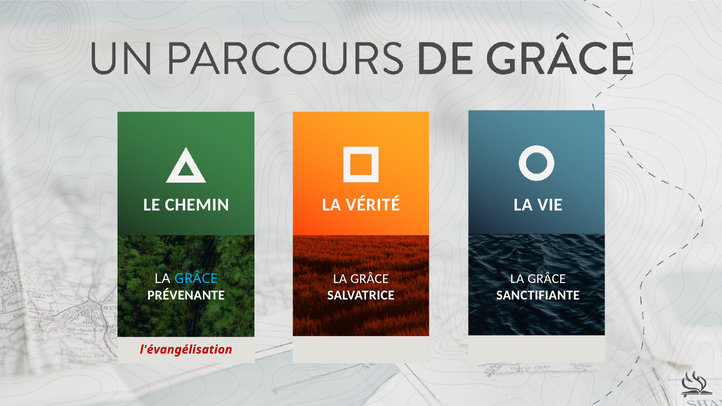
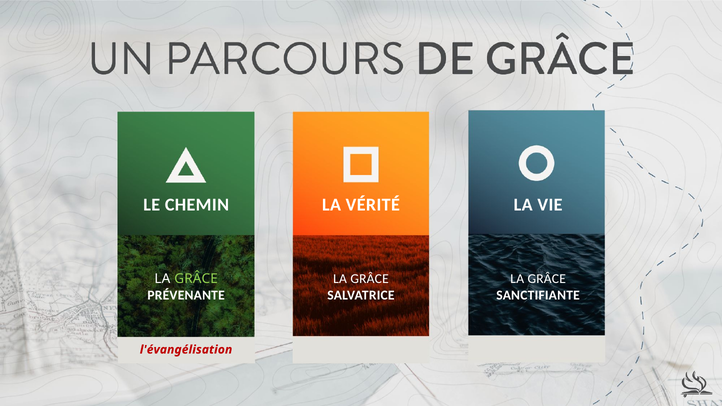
GRÂCE colour: light blue -> light green (196, 279)
